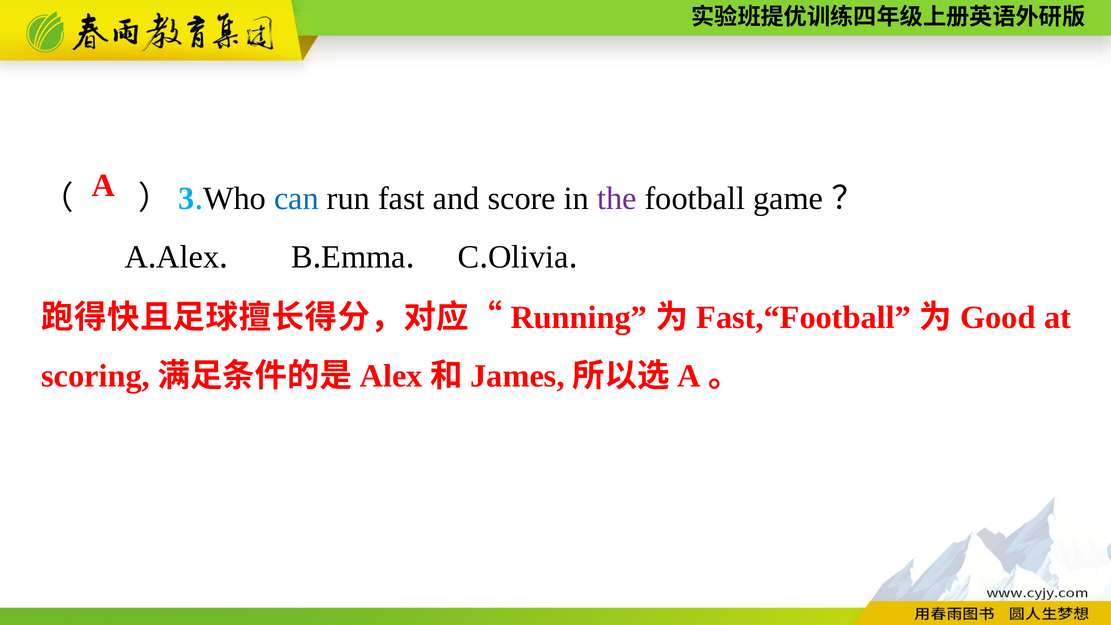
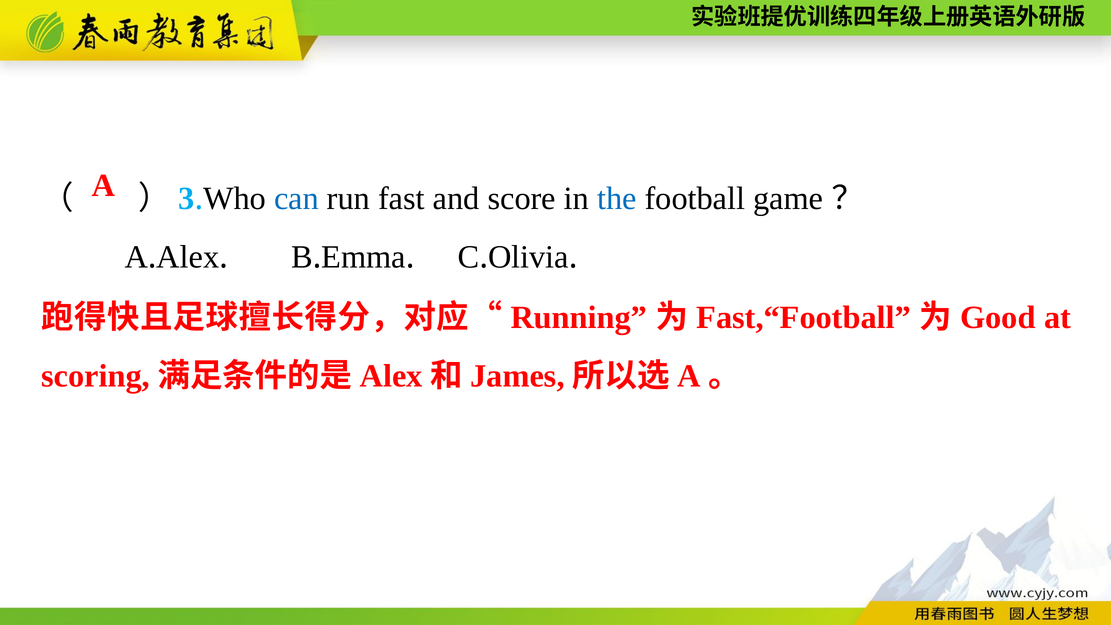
the colour: purple -> blue (617, 199)
